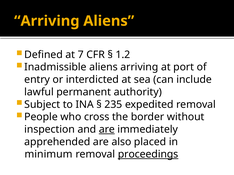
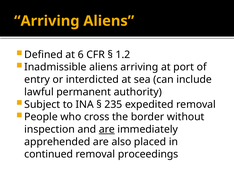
7: 7 -> 6 (81, 55)
minimum: minimum -> continued (49, 155)
proceedings underline: present -> none (148, 155)
